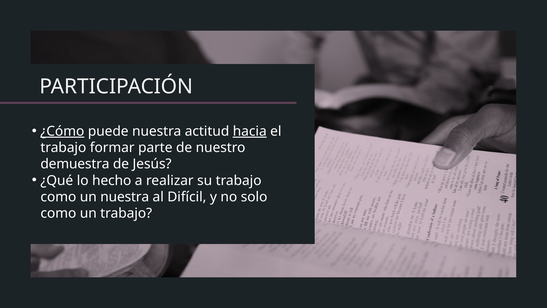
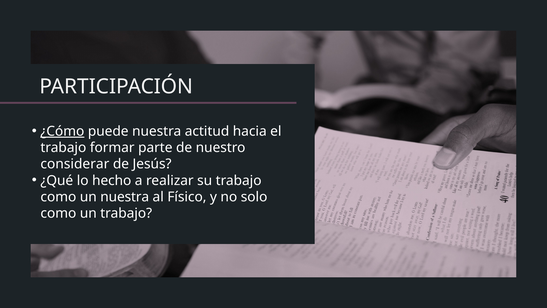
hacia underline: present -> none (250, 131)
demuestra: demuestra -> considerar (75, 164)
Difícil: Difícil -> Físico (187, 197)
